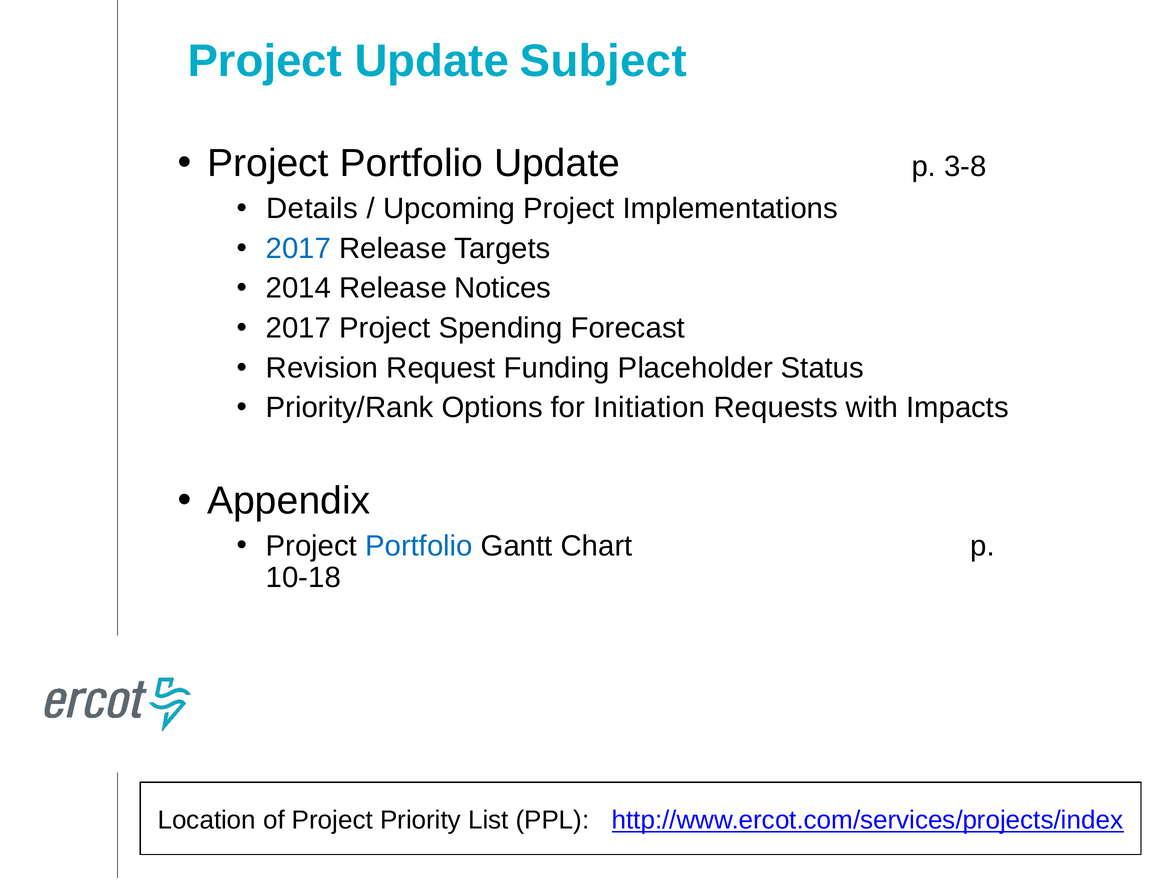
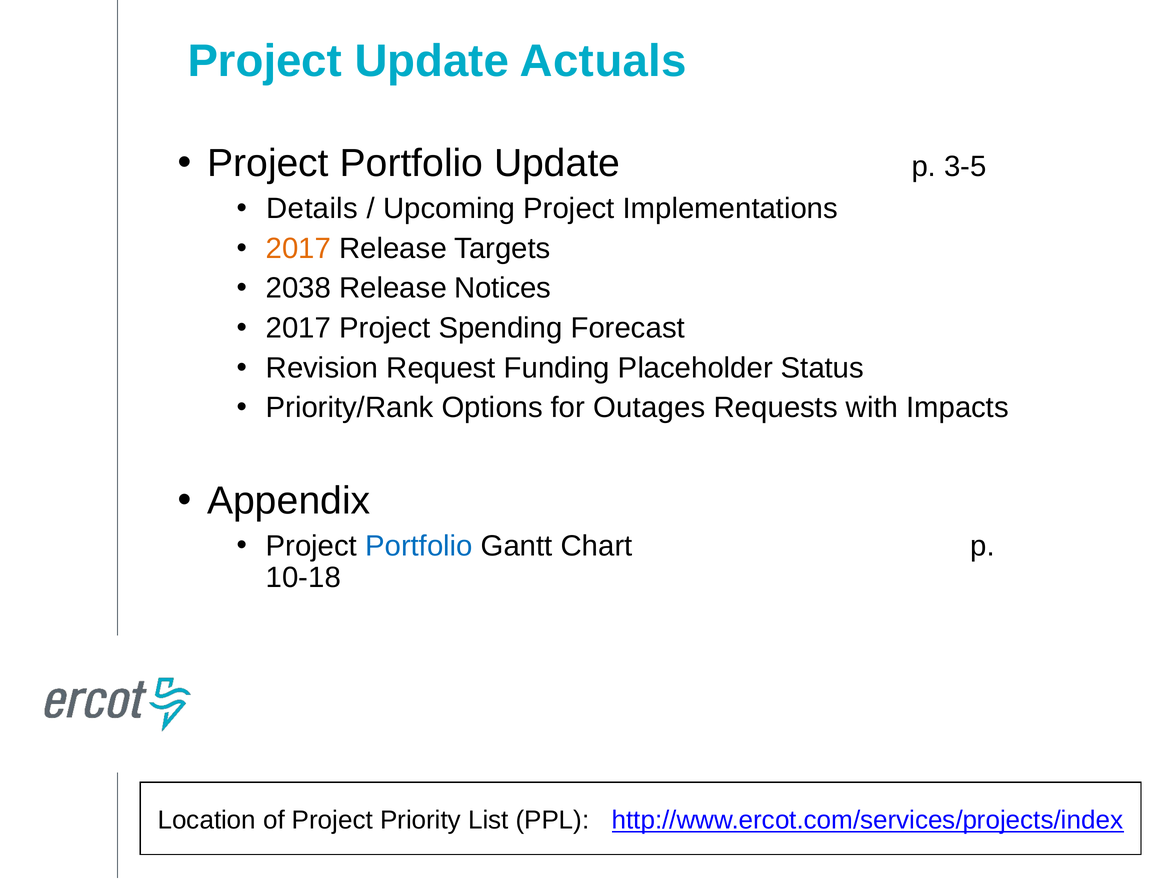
Subject: Subject -> Actuals (603, 61)
3-8: 3-8 -> 3-5 (965, 167)
2017 colour: blue -> orange (299, 249)
2014: 2014 -> 2038 (299, 288)
Initiation: Initiation -> Outages (649, 408)
